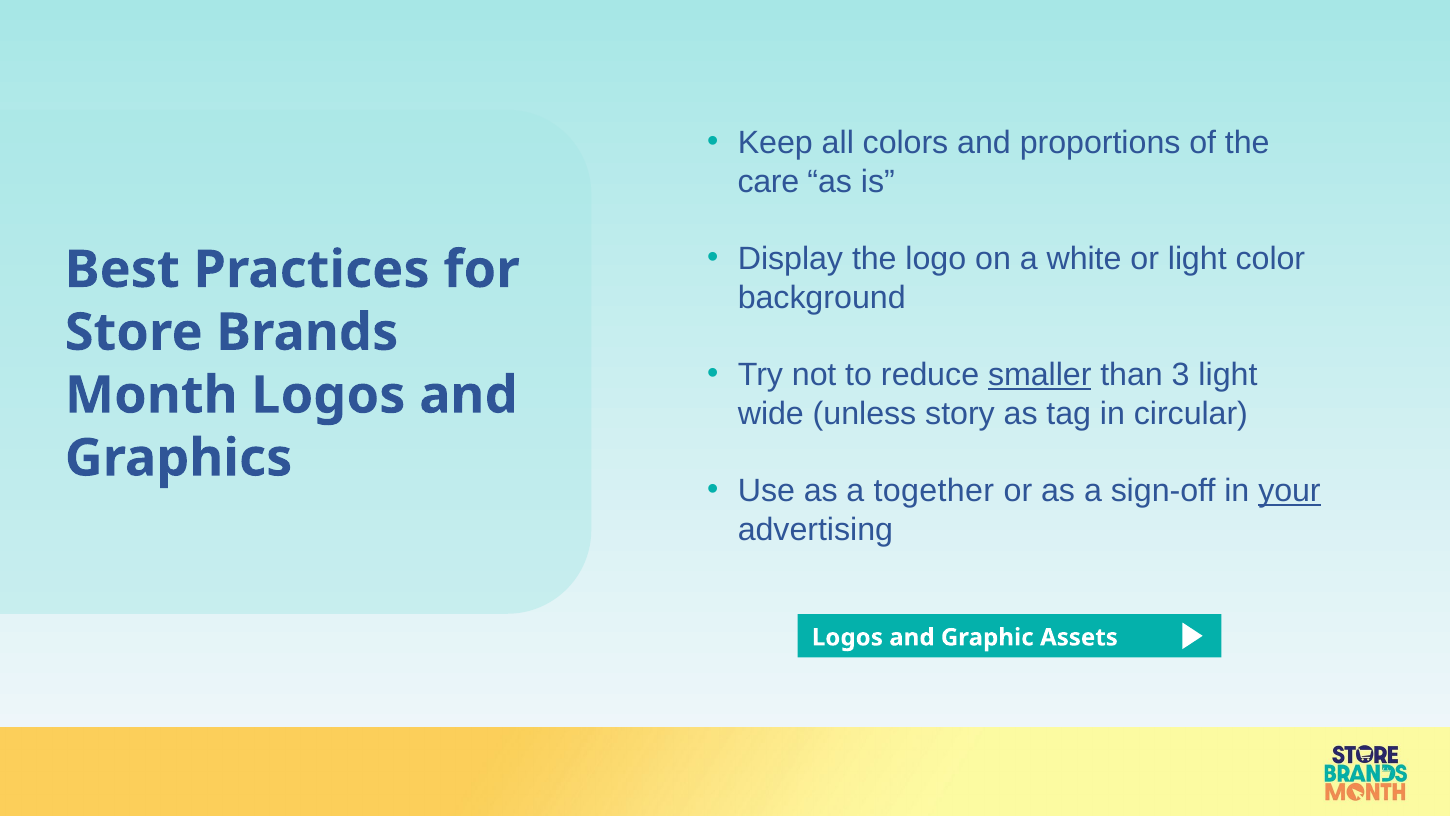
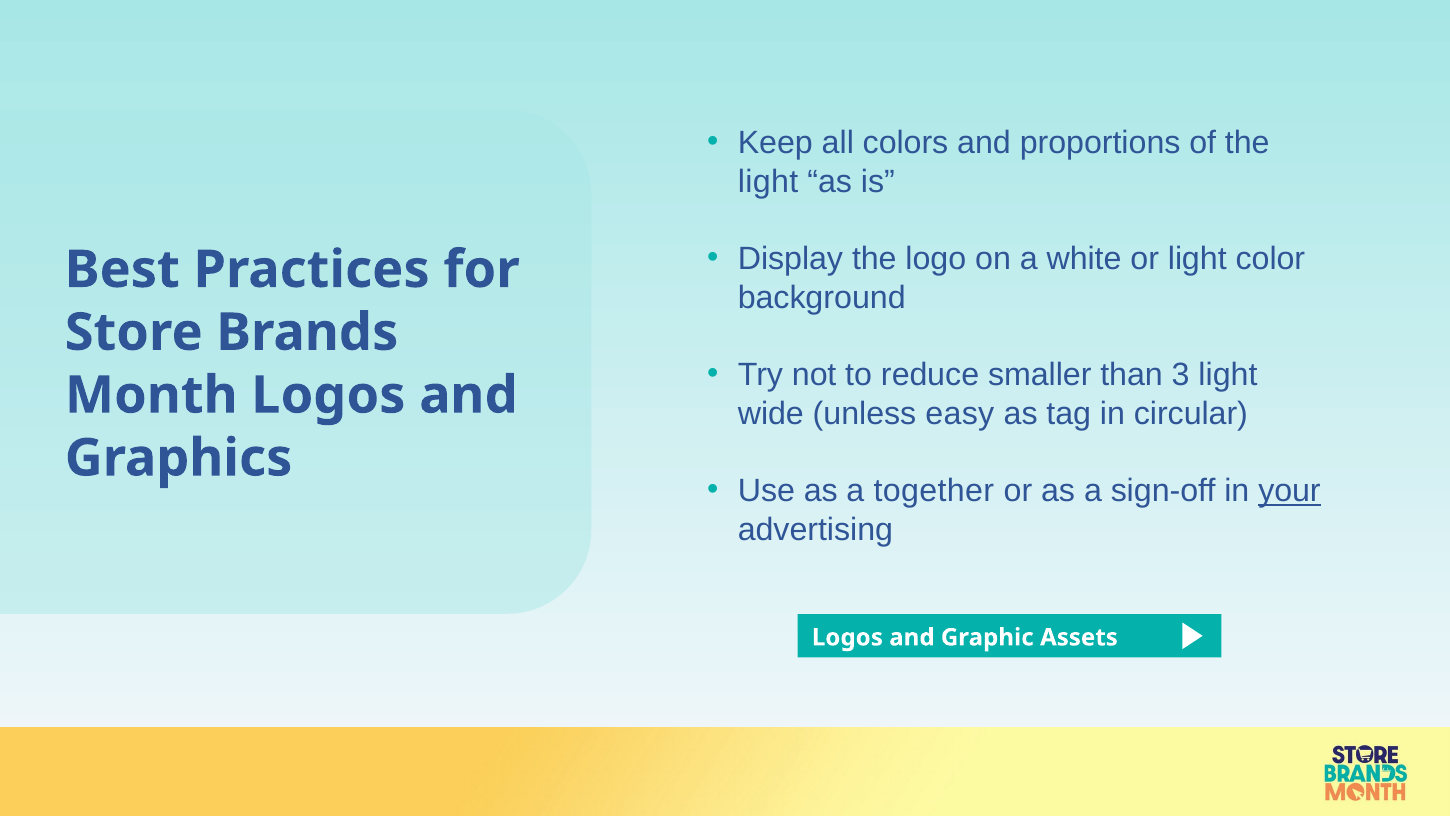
care: care -> light (768, 182)
smaller underline: present -> none (1040, 375)
story: story -> easy (960, 413)
